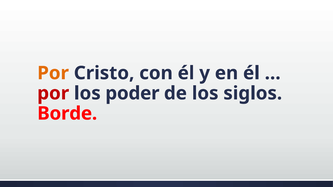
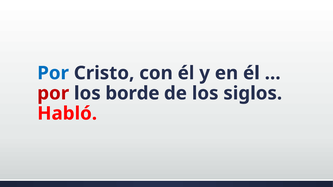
Por colour: orange -> blue (53, 73)
poder: poder -> borde (132, 93)
Borde: Borde -> Habló (67, 114)
